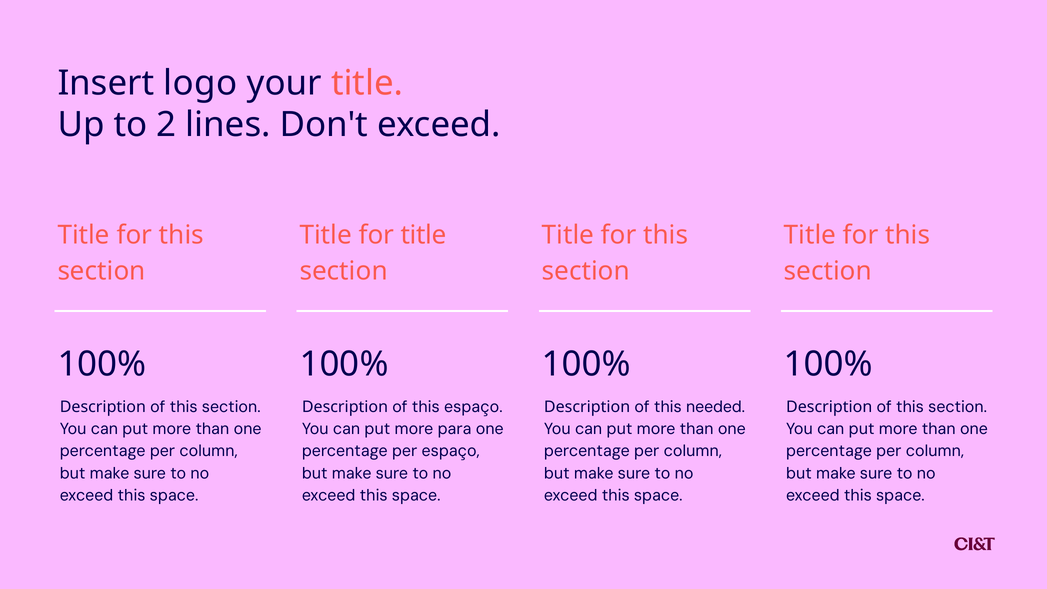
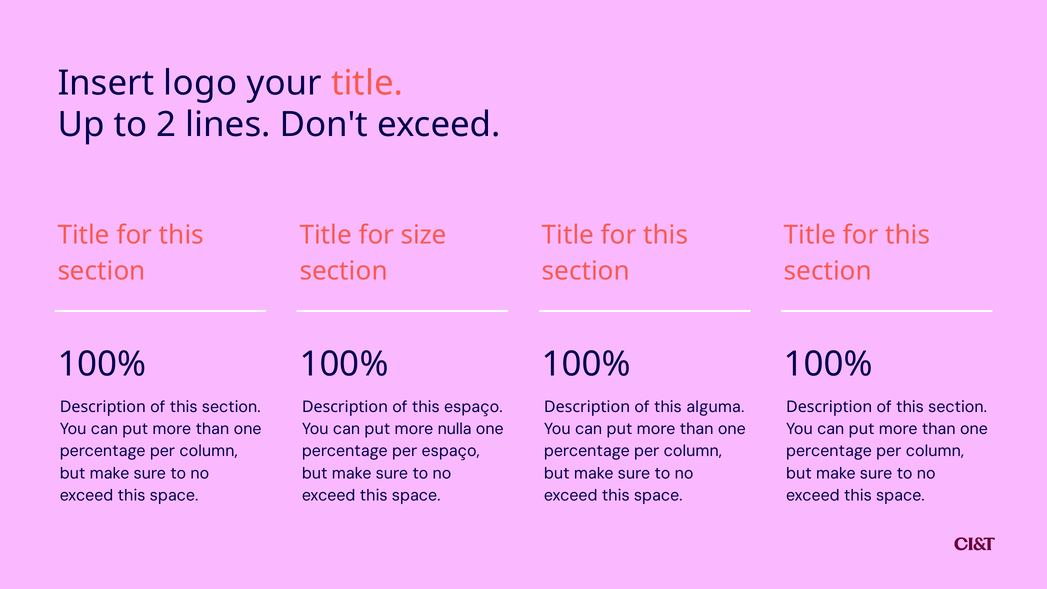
for title: title -> size (424, 235)
needed: needed -> alguma (715, 407)
para: para -> nulla (455, 429)
